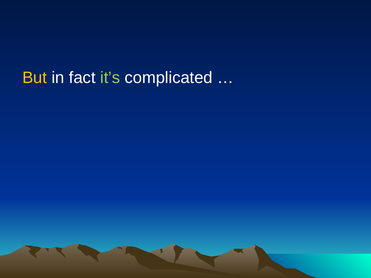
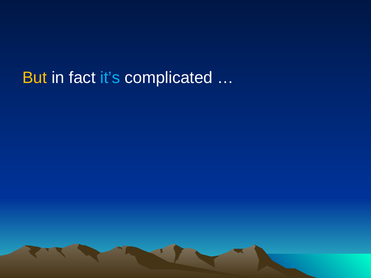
it’s colour: light green -> light blue (110, 78)
